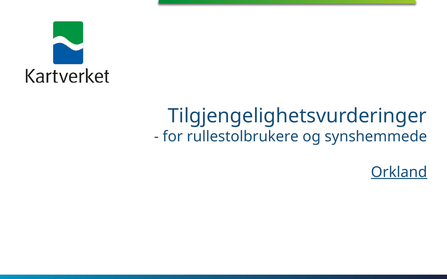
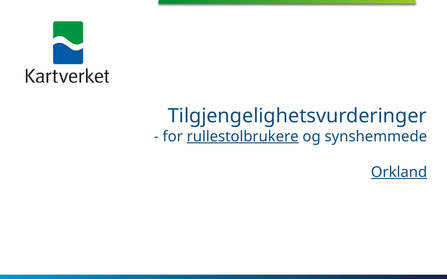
rullestolbrukere underline: none -> present (243, 137)
